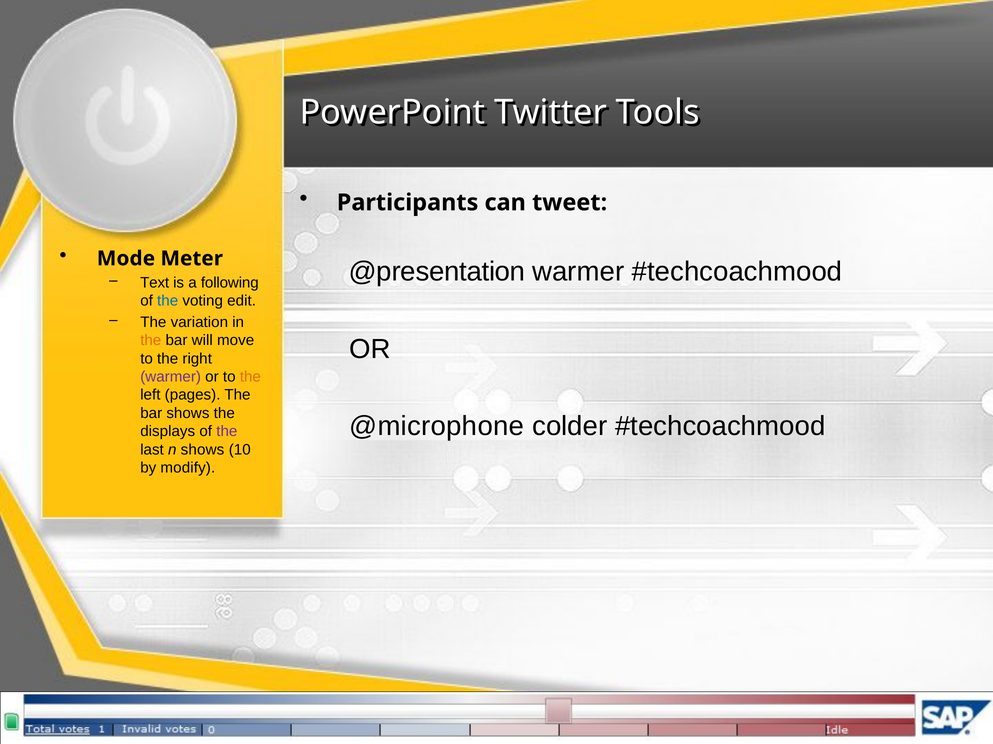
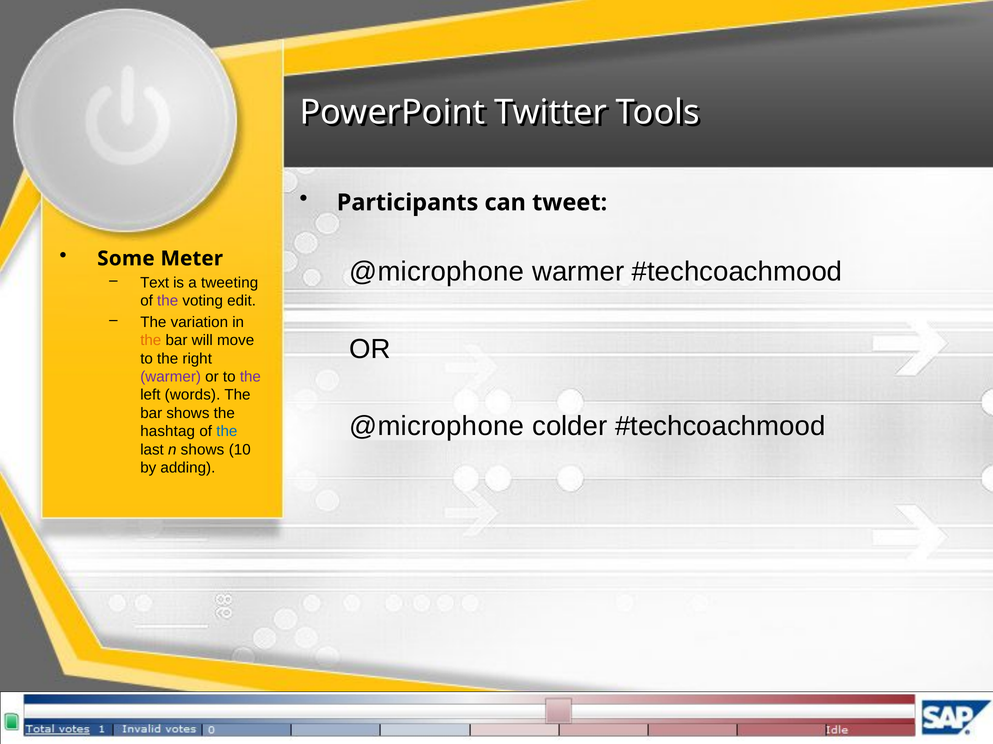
Mode: Mode -> Some (126, 259)
@presentation: @presentation -> @microphone (437, 272)
following: following -> tweeting (230, 283)
the colour: blue -> purple (168, 301)
the colour: orange -> purple (250, 377)
pages: pages -> words (193, 395)
displays: displays -> hashtag (168, 432)
the colour: purple -> blue (227, 432)
modify: modify -> adding (188, 468)
